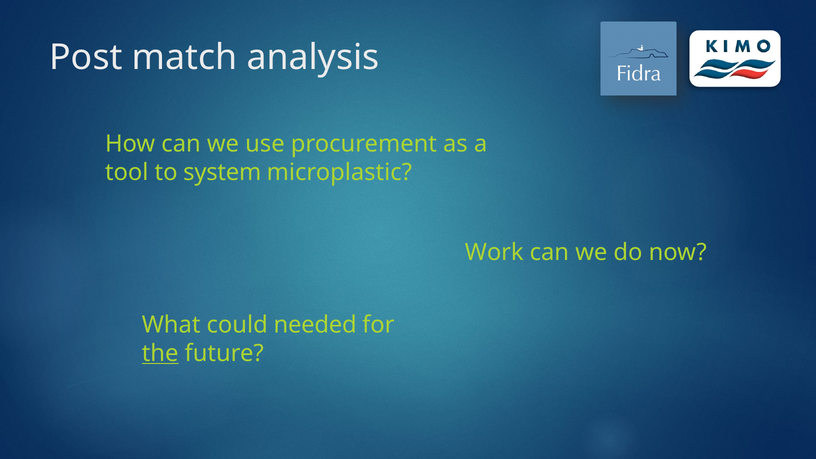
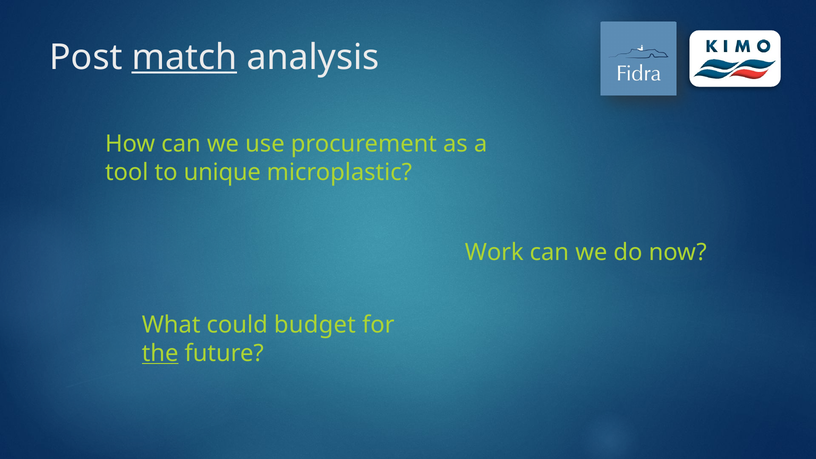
match underline: none -> present (184, 57)
system: system -> unique (222, 172)
needed: needed -> budget (315, 325)
